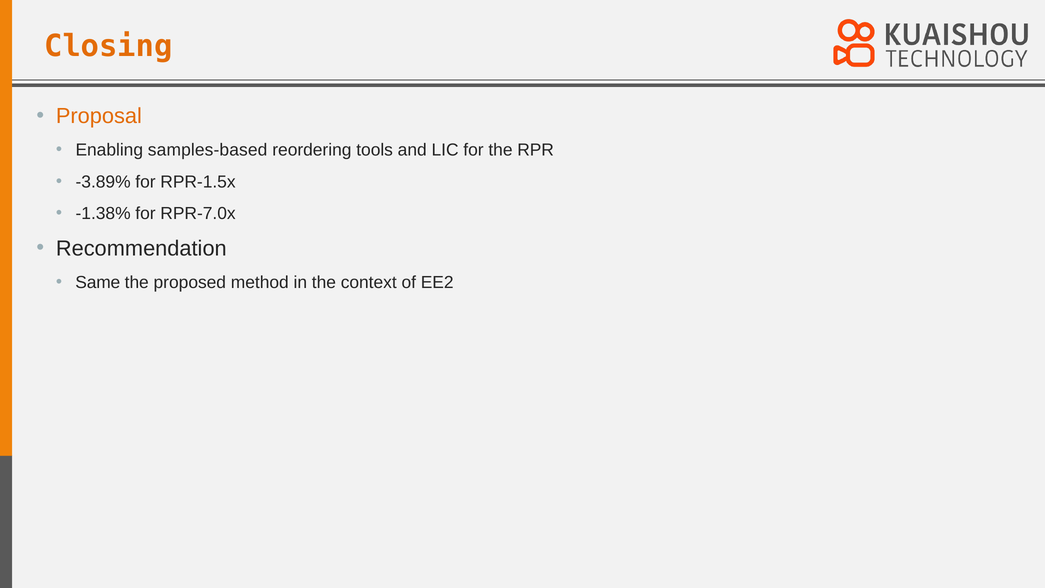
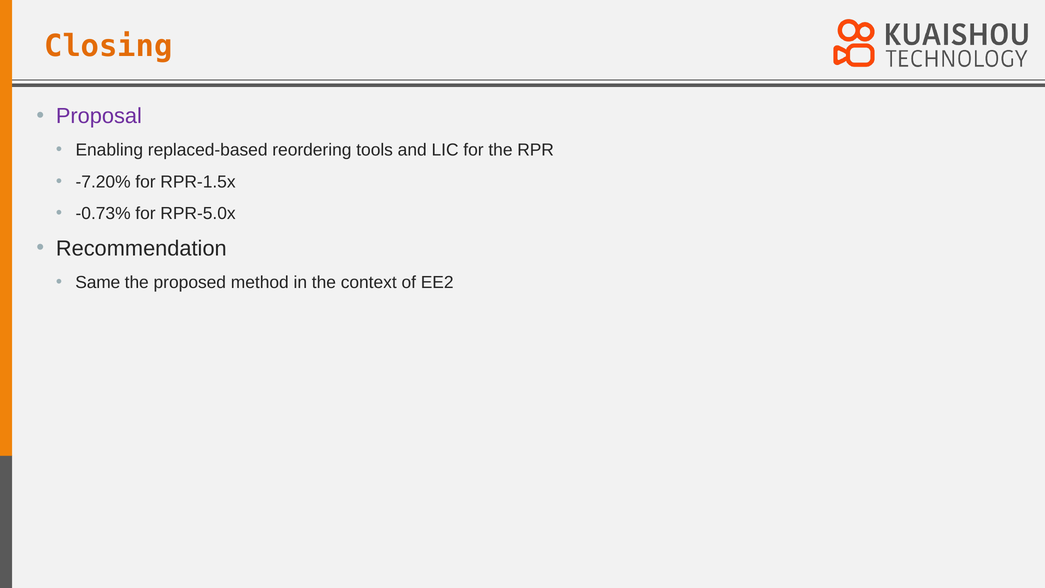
Proposal colour: orange -> purple (99, 116)
samples-based: samples-based -> replaced-based (208, 150)
-3.89%: -3.89% -> -7.20% (103, 182)
-1.38%: -1.38% -> -0.73% (103, 214)
RPR-7.0x: RPR-7.0x -> RPR-5.0x (198, 214)
